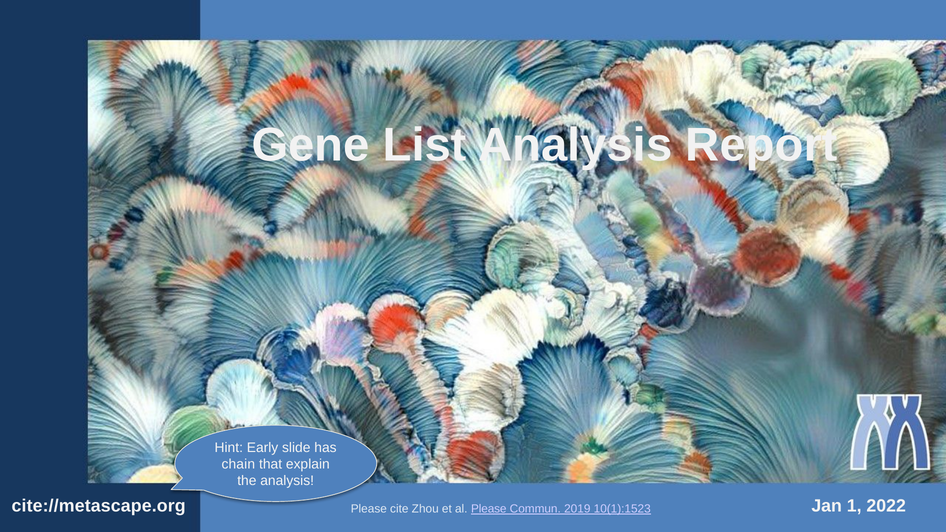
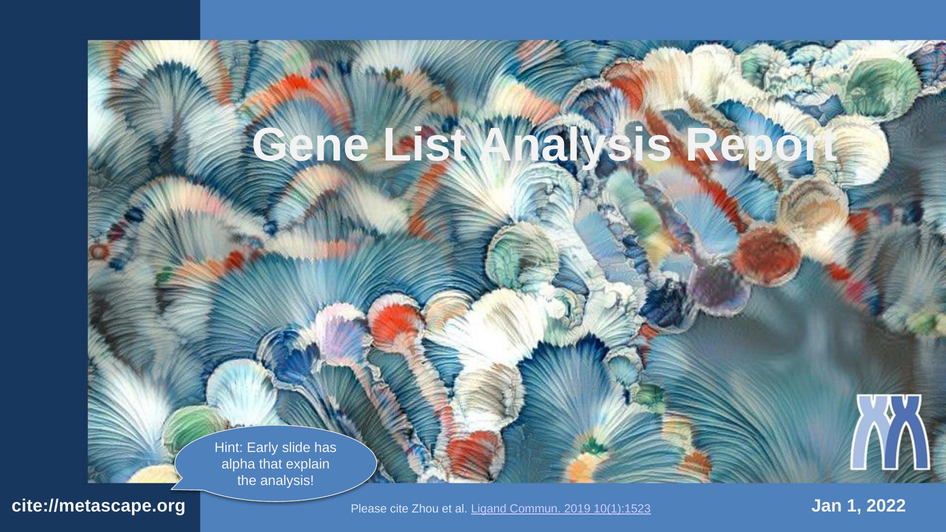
chain: chain -> alpha (238, 464)
al Please: Please -> Ligand (489, 509)
